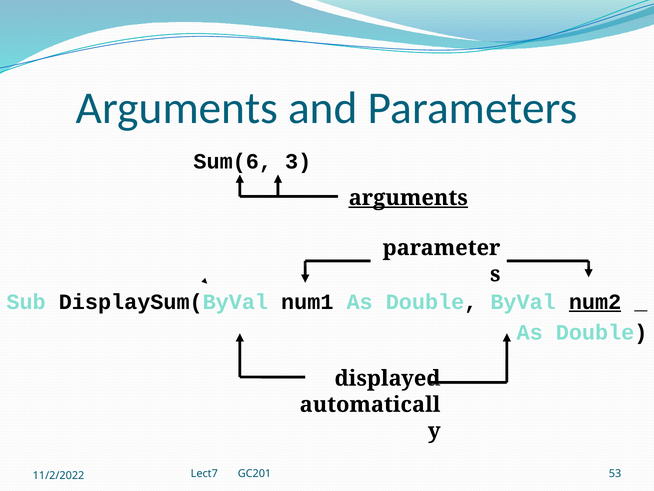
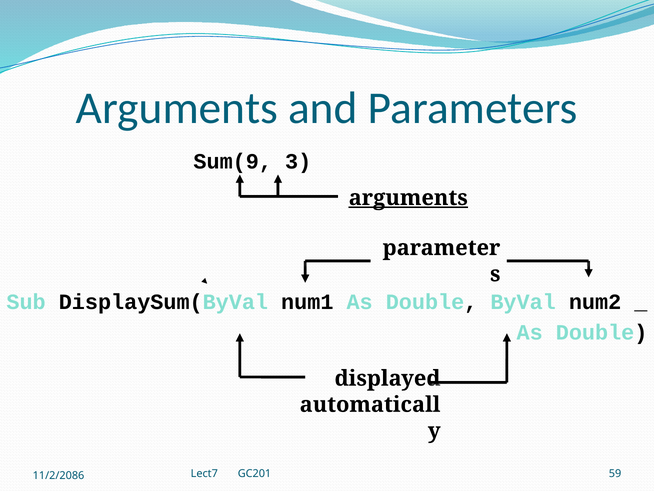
Sum(6: Sum(6 -> Sum(9 (233, 161)
num2 underline: present -> none (595, 302)
53: 53 -> 59 (615, 473)
11/2/2022: 11/2/2022 -> 11/2/2086 (59, 475)
